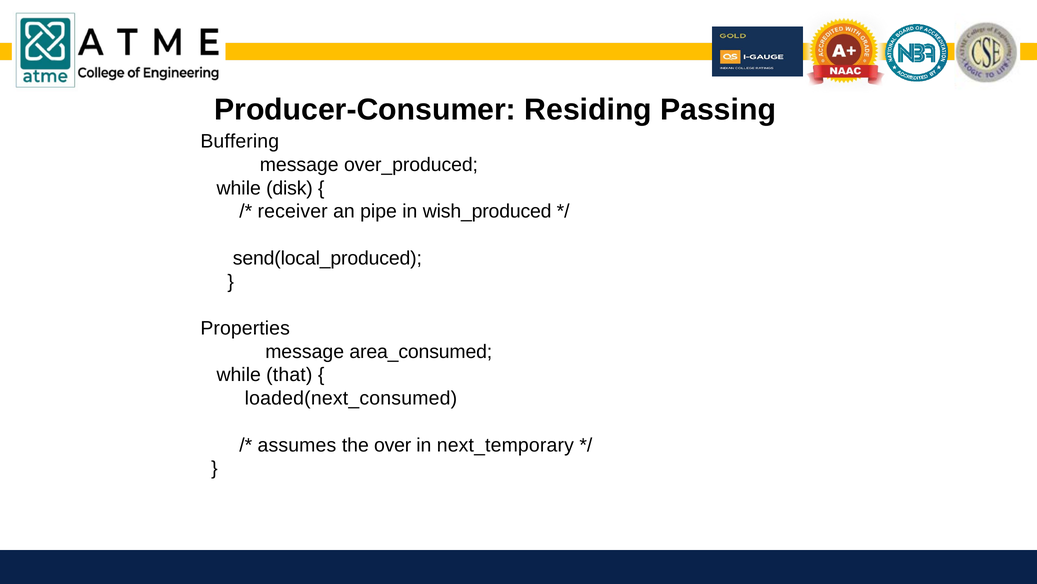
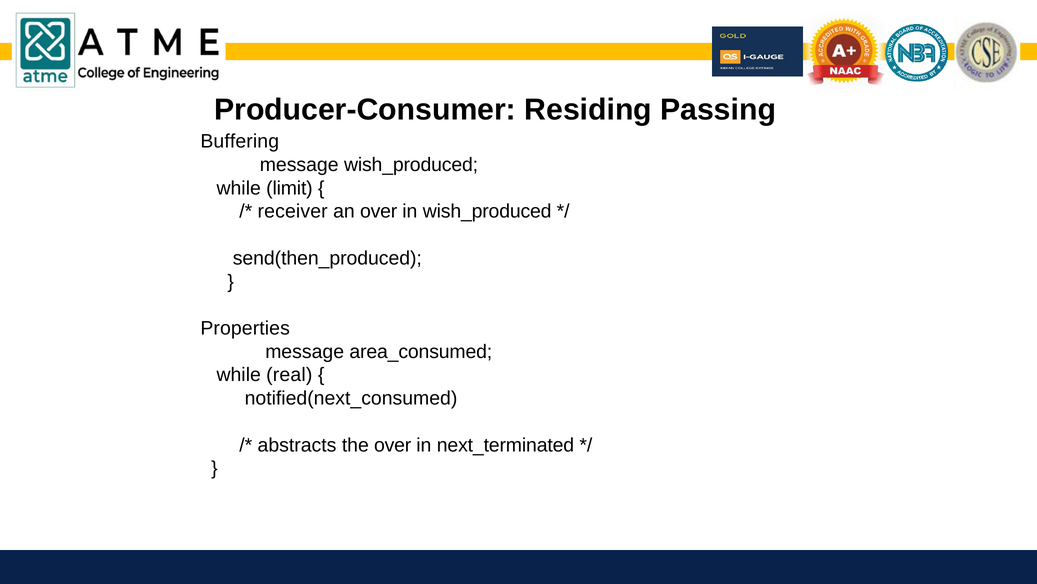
message over_produced: over_produced -> wish_produced (411, 165)
disk: disk -> limit (289, 188)
an pipe: pipe -> over (379, 211)
send(local_produced: send(local_produced -> send(then_produced (327, 258)
that: that -> real (289, 375)
loaded(next_consumed: loaded(next_consumed -> notified(next_consumed (351, 398)
assumes: assumes -> abstracts (297, 445)
next_temporary: next_temporary -> next_terminated (505, 445)
